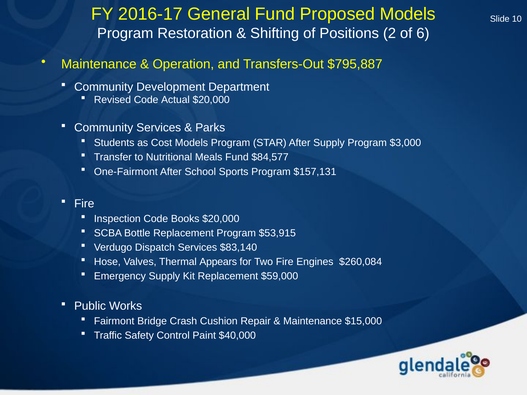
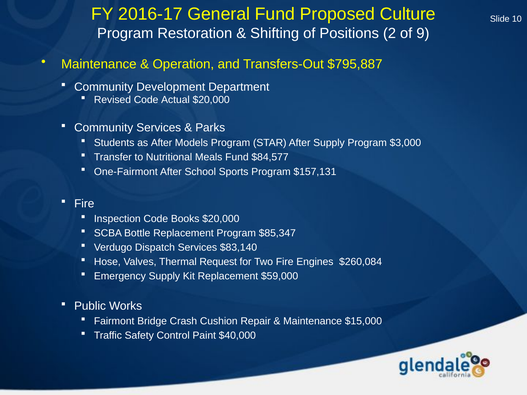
Proposed Models: Models -> Culture (408, 14)
6: 6 -> 9 (423, 33)
as Cost: Cost -> After (162, 143)
$53,915: $53,915 -> $85,347 (277, 233)
Appears: Appears -> Request (218, 262)
